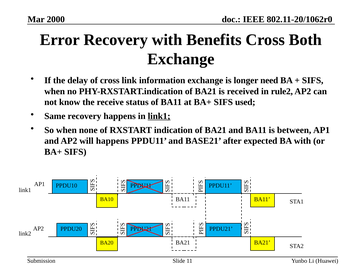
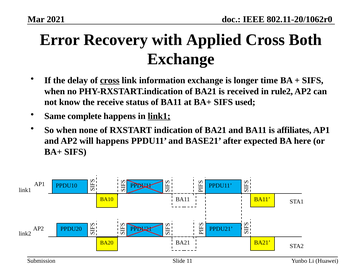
2000: 2000 -> 2021 (56, 19)
Benefits: Benefits -> Applied (214, 40)
cross underline: none -> present (110, 80)
need: need -> time (269, 80)
Same recovery: recovery -> complete (85, 116)
between: between -> affiliates (294, 130)
BA with: with -> here (302, 141)
